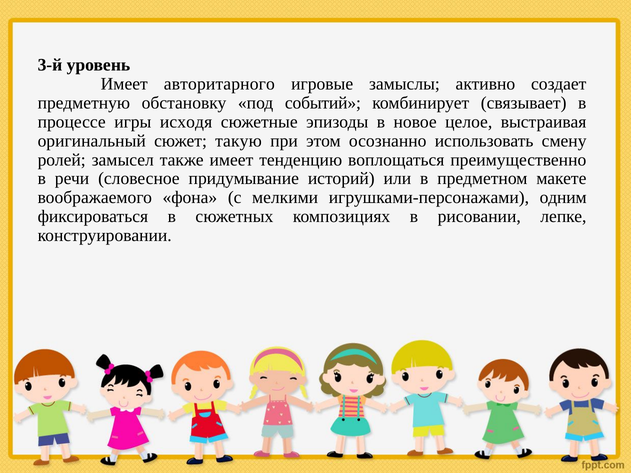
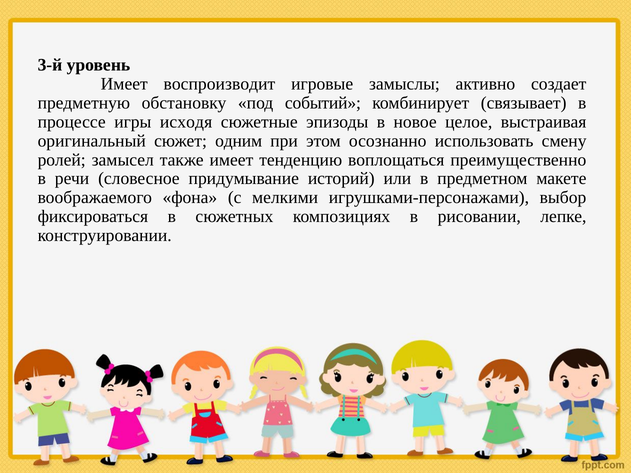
авторитарного: авторитарного -> воспроизводит (219, 84)
такую: такую -> одним (239, 141)
одним: одним -> выбор (563, 198)
